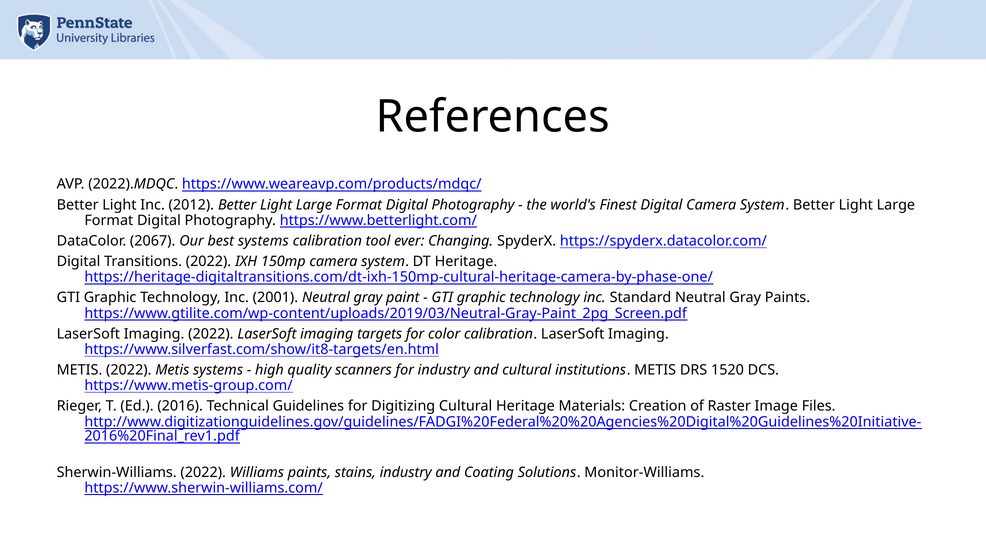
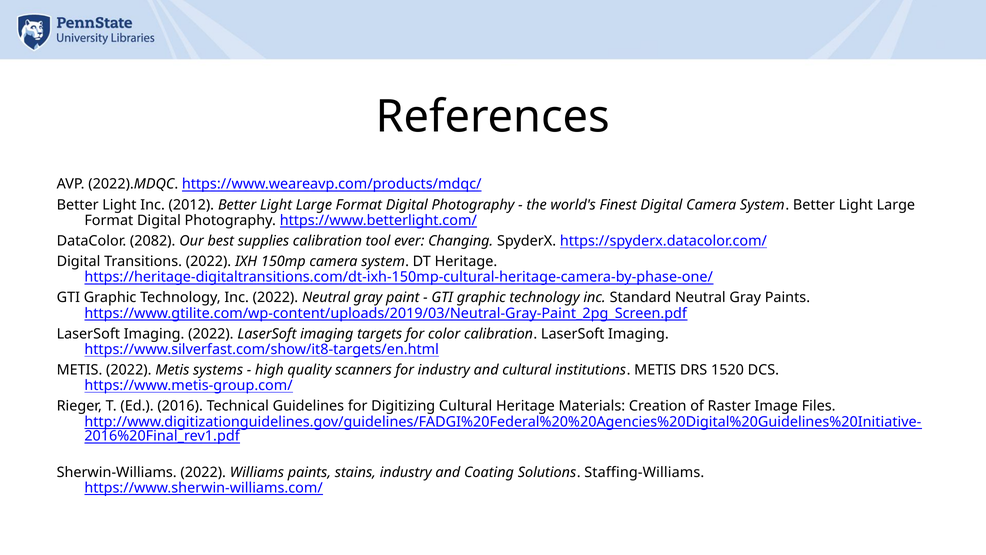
2067: 2067 -> 2082 (153, 241)
best systems: systems -> supplies (263, 241)
Inc 2001: 2001 -> 2022 (275, 298)
Monitor-Williams: Monitor-Williams -> Staffing-Williams (644, 472)
